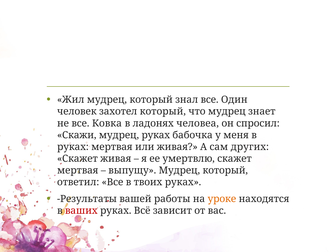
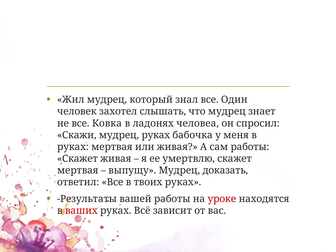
захотел который: который -> слышать (163, 112)
сам других: других -> работы (250, 147)
выпущу Мудрец который: который -> доказать (225, 170)
уроке colour: orange -> red (222, 199)
